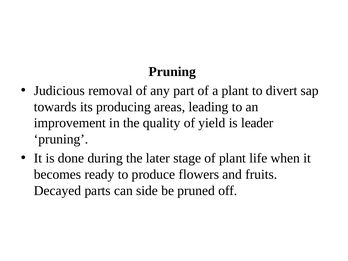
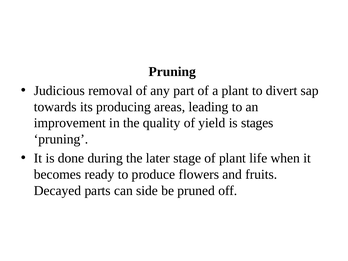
leader: leader -> stages (257, 123)
